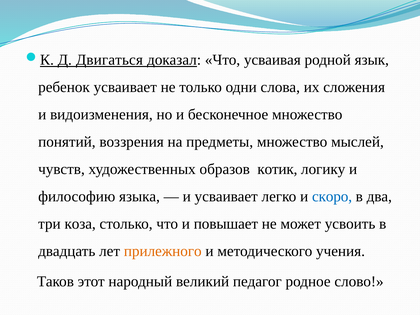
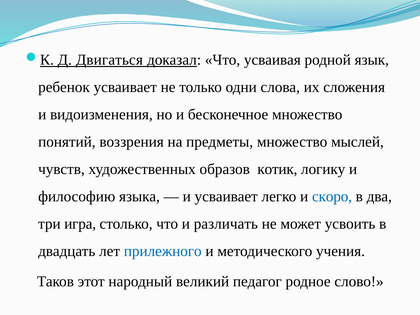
коза: коза -> игра (80, 224)
повышает: повышает -> различать (226, 224)
прилежного colour: orange -> blue (163, 251)
